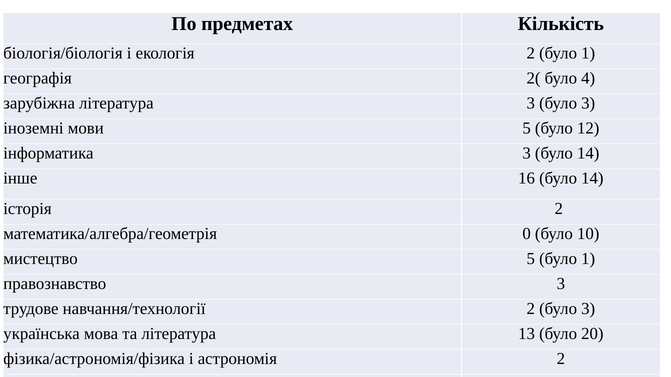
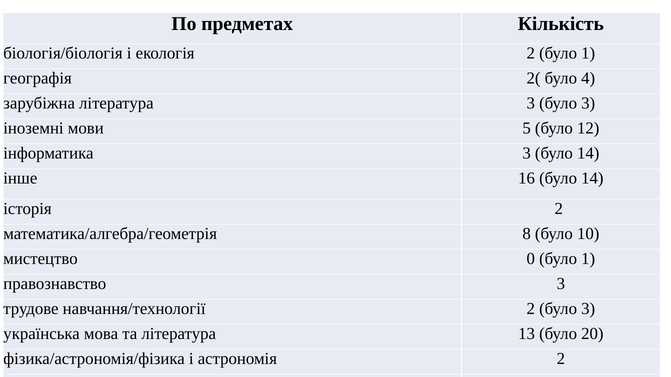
0: 0 -> 8 (527, 234)
мистецтво 5: 5 -> 0 (531, 259)
